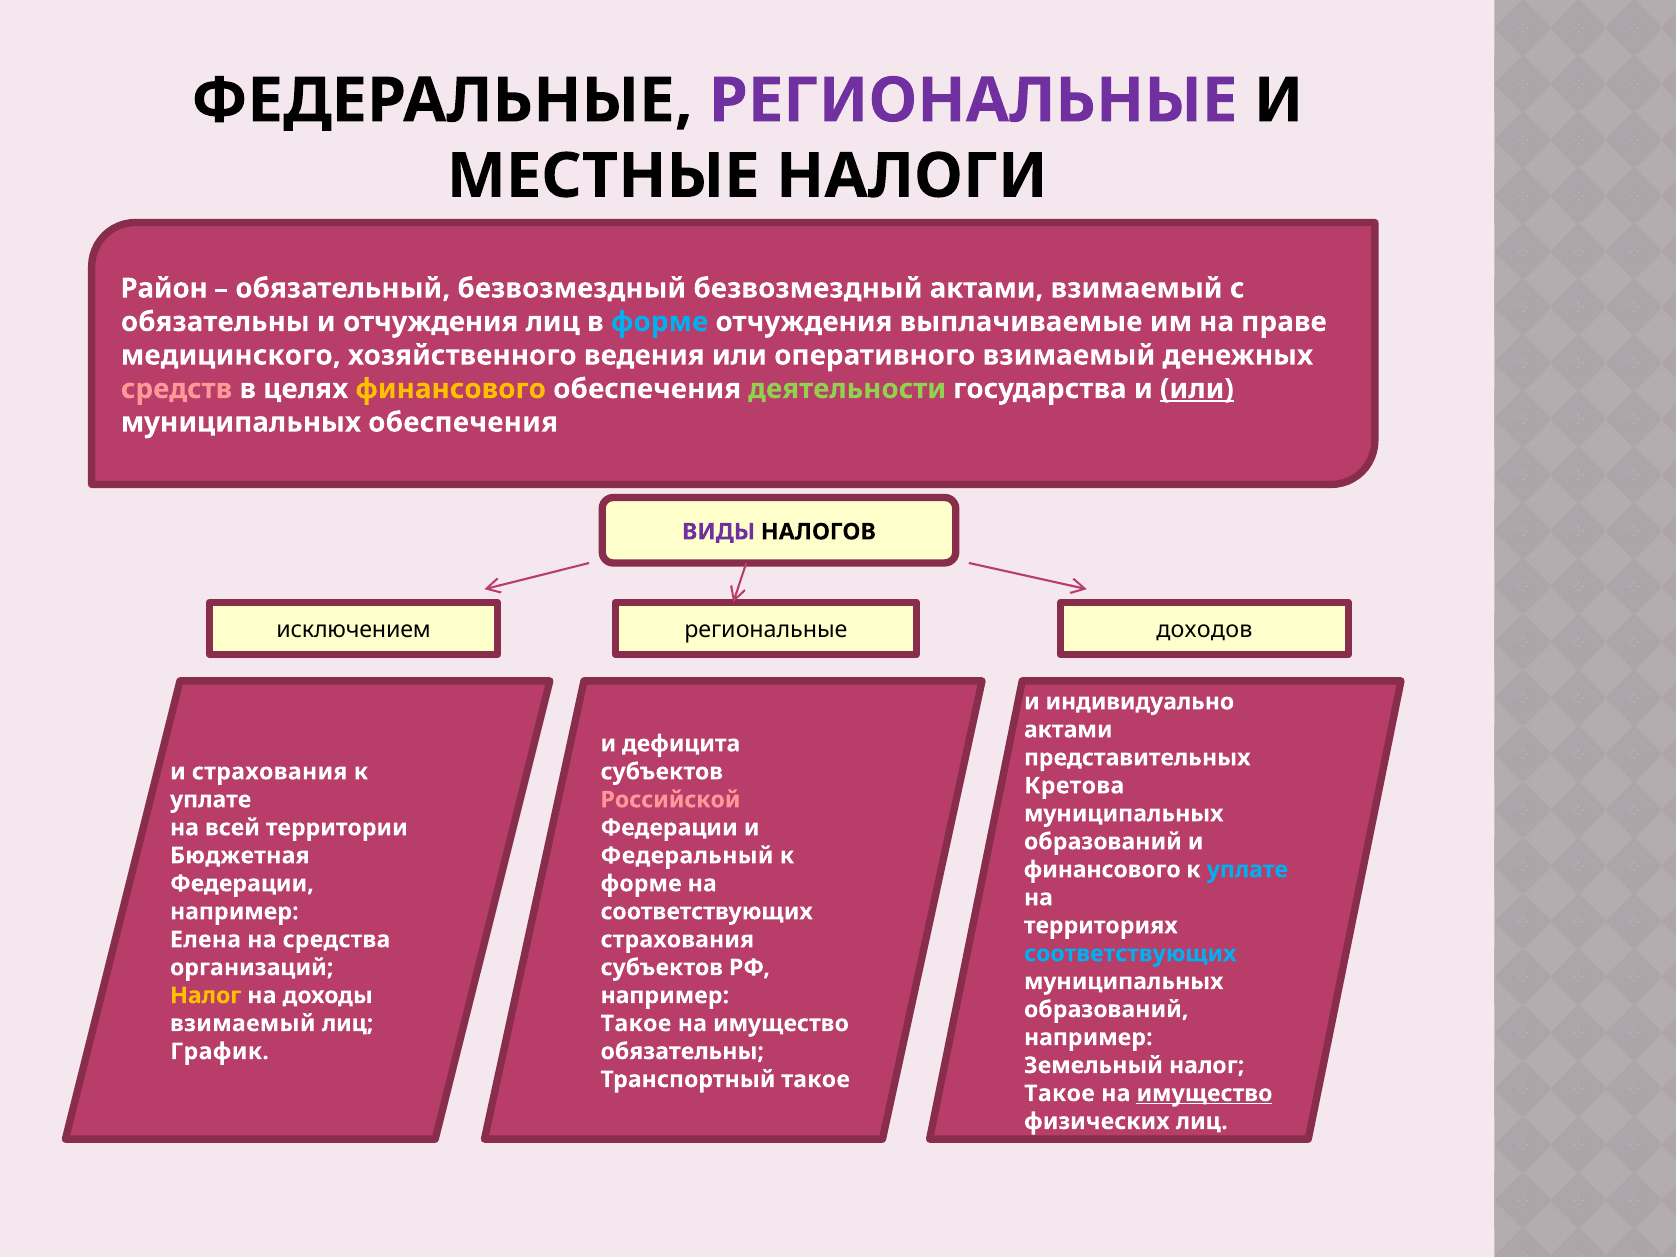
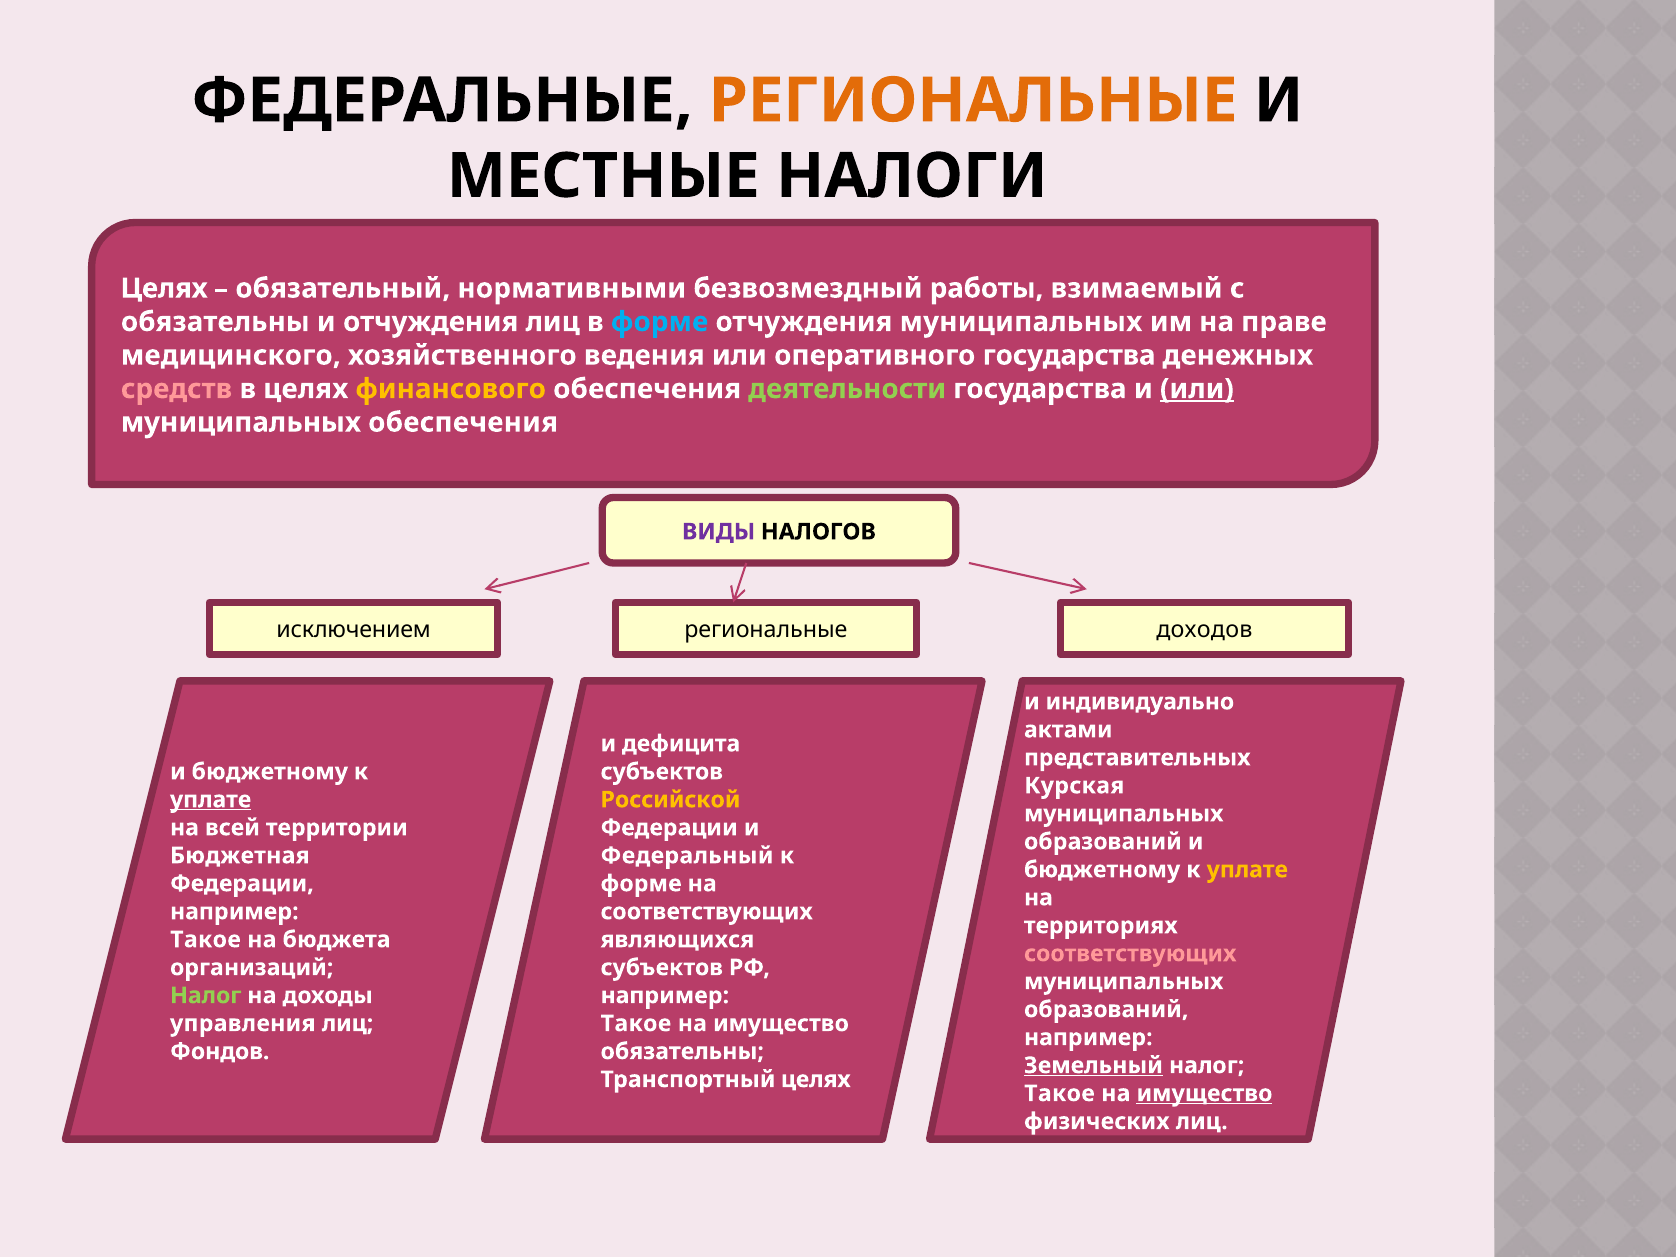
РЕГИОНАЛЬНЫЕ colour: purple -> orange (973, 101)
Район: Район -> Целях (164, 288)
обязательный безвозмездный: безвозмездный -> нормативными (572, 288)
безвозмездный актами: актами -> работы (987, 288)
отчуждения выплачиваемые: выплачиваемые -> муниципальных (1021, 322)
оперативного взимаемый: взимаемый -> государства (1069, 355)
страхования: страхования -> бюджетному (270, 772)
Кретова: Кретова -> Курская (1074, 786)
уплате underline: none -> present (211, 800)
Российской colour: pink -> yellow (670, 800)
финансового: финансового -> бюджетному (1102, 870)
уплате colour: light blue -> yellow (1247, 870)
Елена: Елена -> Такое (206, 940)
средства: средства -> бюджета (337, 940)
страхования: страхования -> являющихся (677, 940)
соответствующих colour: light blue -> pink (1130, 954)
Налог colour: yellow -> light green (206, 996)
взимаемый: взимаемый -> управления (243, 1024)
График: График -> Фондов (220, 1051)
Земельный underline: none -> present (1093, 1065)
Транспортный такое: такое -> целях (816, 1079)
